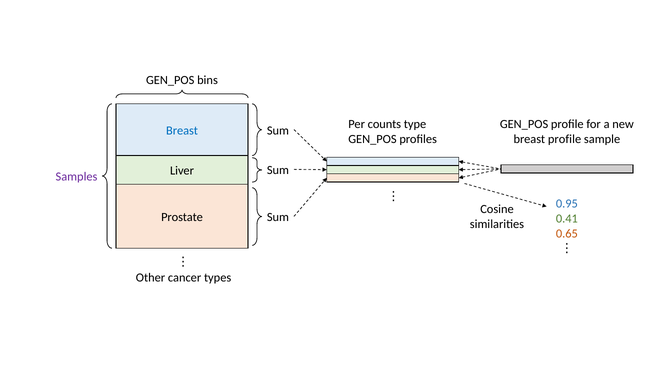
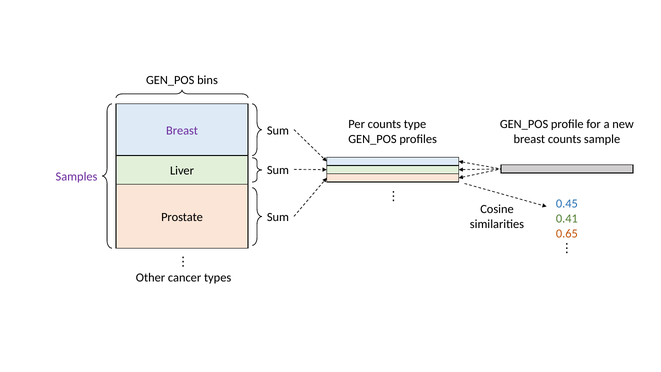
Breast colour: blue -> purple (182, 131)
breast profile: profile -> counts (565, 139)
0.95: 0.95 -> 0.45 (567, 204)
